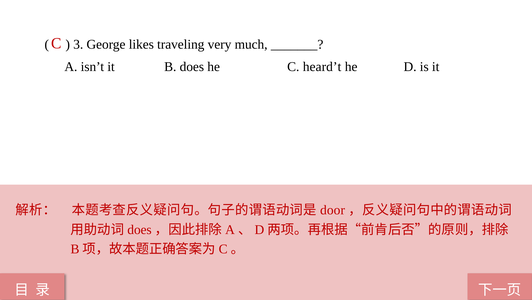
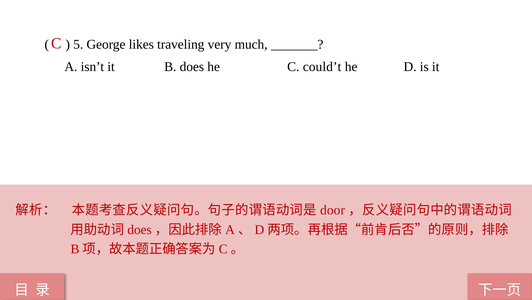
3: 3 -> 5 (78, 44)
heard’t: heard’t -> could’t (322, 67)
